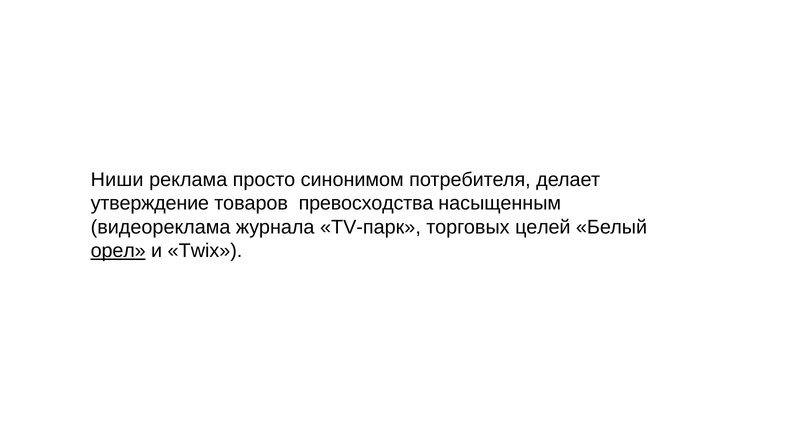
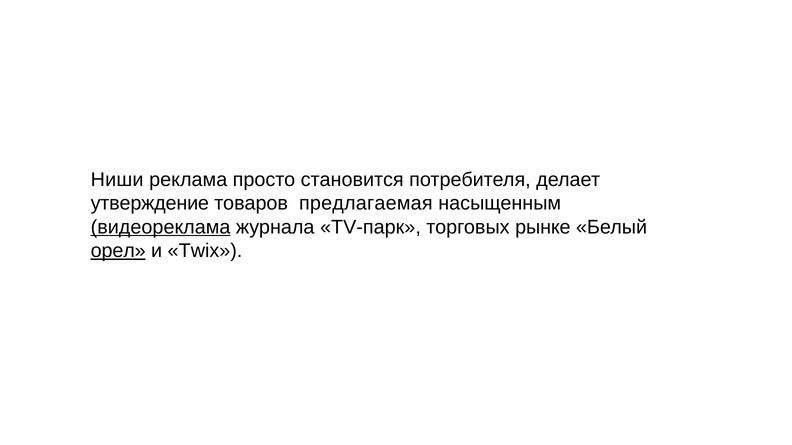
синонимом: синонимом -> становится (352, 180)
превосходства: превосходства -> предлагаемая (366, 204)
видеореклама underline: none -> present (161, 227)
целей: целей -> рынке (543, 227)
